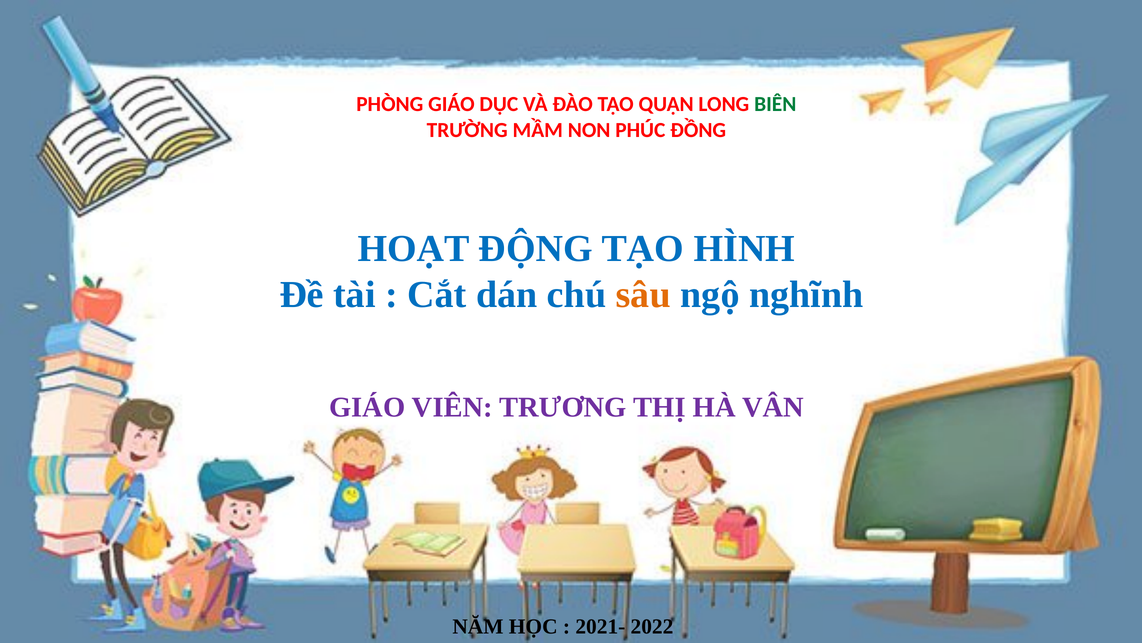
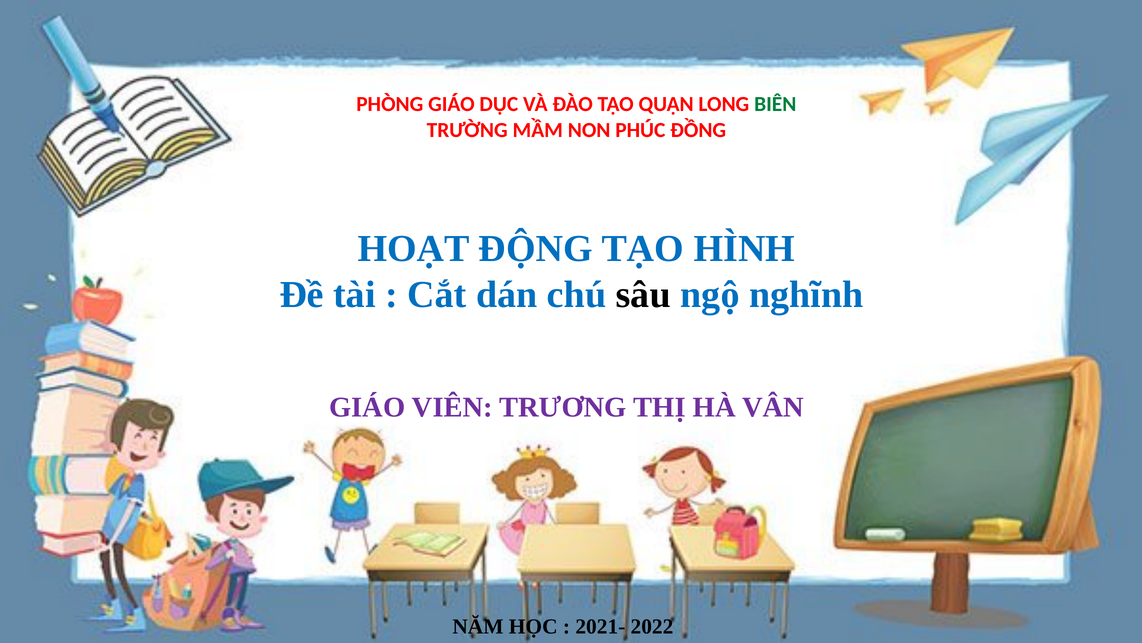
sâu colour: orange -> black (643, 294)
